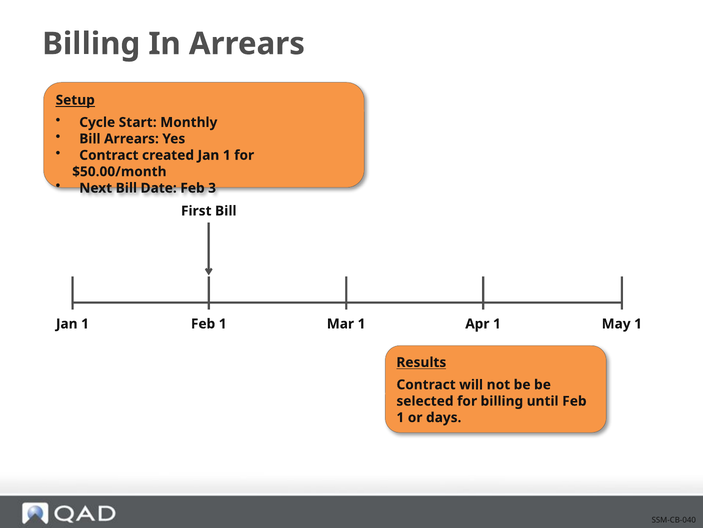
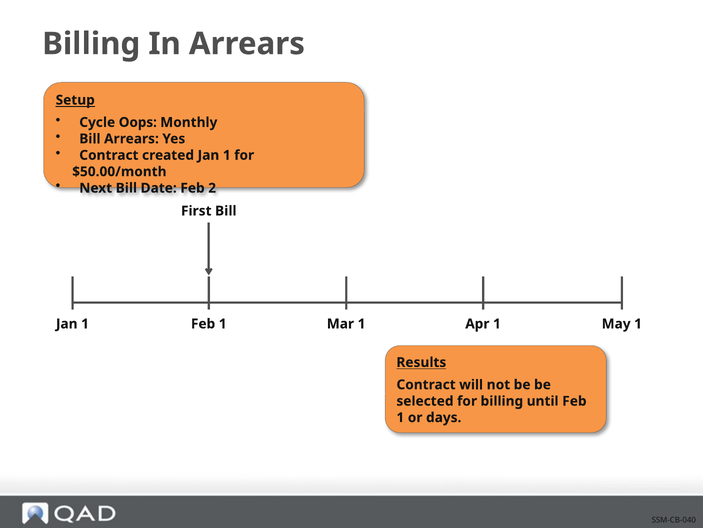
Start: Start -> Oops (138, 122)
3: 3 -> 2 (212, 188)
